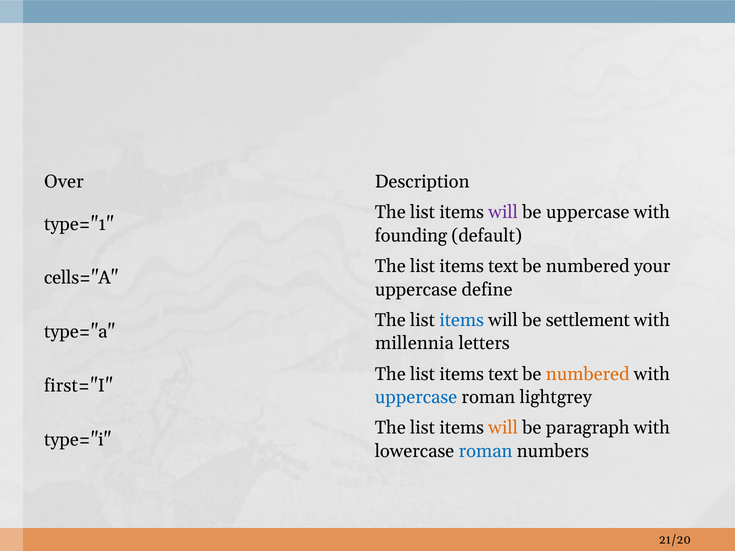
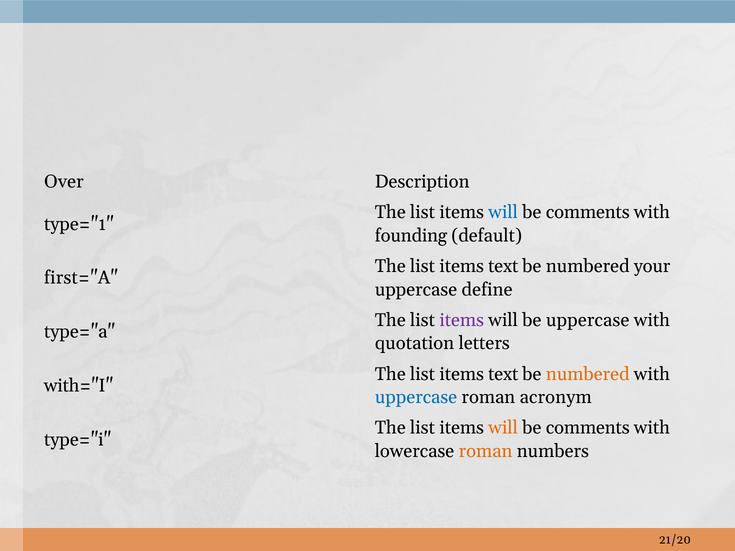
will colour: purple -> blue (503, 212)
uppercase: uppercase -> comments (588, 212)
cells="A: cells="A -> first="A (81, 278)
items colour: blue -> purple (462, 320)
be settlement: settlement -> uppercase (588, 320)
millennia: millennia -> quotation (414, 344)
first="I: first="I -> with="I (79, 386)
lightgrey: lightgrey -> acronym (556, 397)
paragraph: paragraph -> comments (588, 428)
roman colour: blue -> orange (486, 451)
